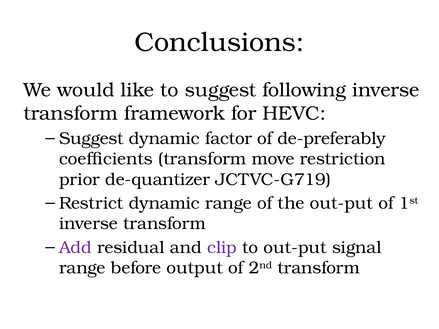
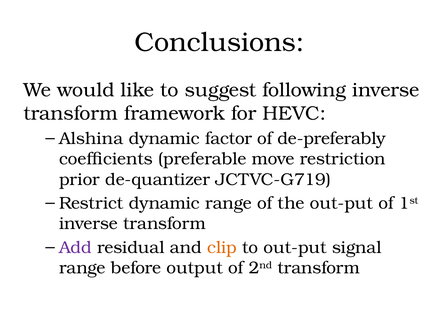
Suggest: Suggest -> Alshina (91, 139)
coefficients transform: transform -> preferable (202, 159)
clip colour: purple -> orange (222, 248)
